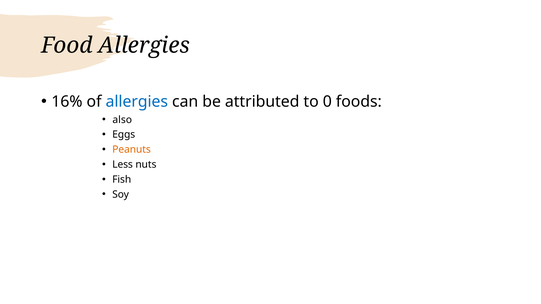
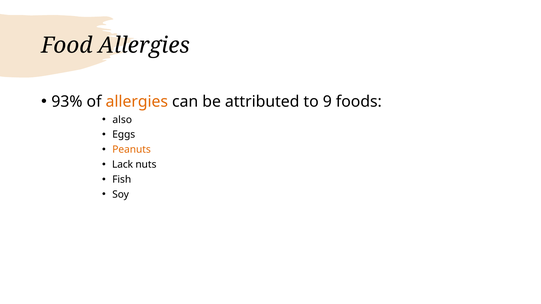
16%: 16% -> 93% (67, 102)
allergies colour: blue -> orange (137, 102)
0: 0 -> 9 (327, 102)
Less: Less -> Lack (123, 165)
